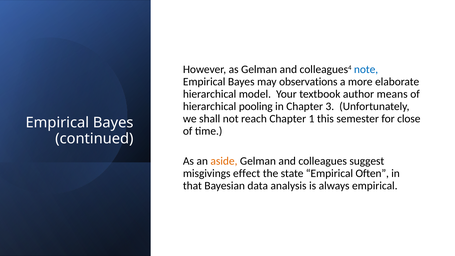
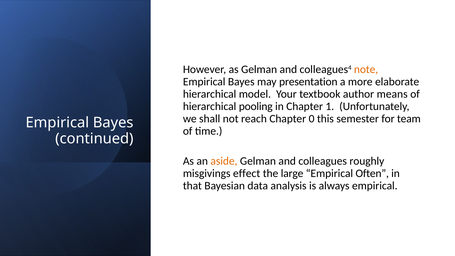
note colour: blue -> orange (366, 70)
observations: observations -> presentation (308, 82)
3: 3 -> 1 (330, 106)
1: 1 -> 0 (312, 119)
close: close -> team (409, 119)
suggest: suggest -> roughly (367, 161)
state: state -> large (292, 173)
